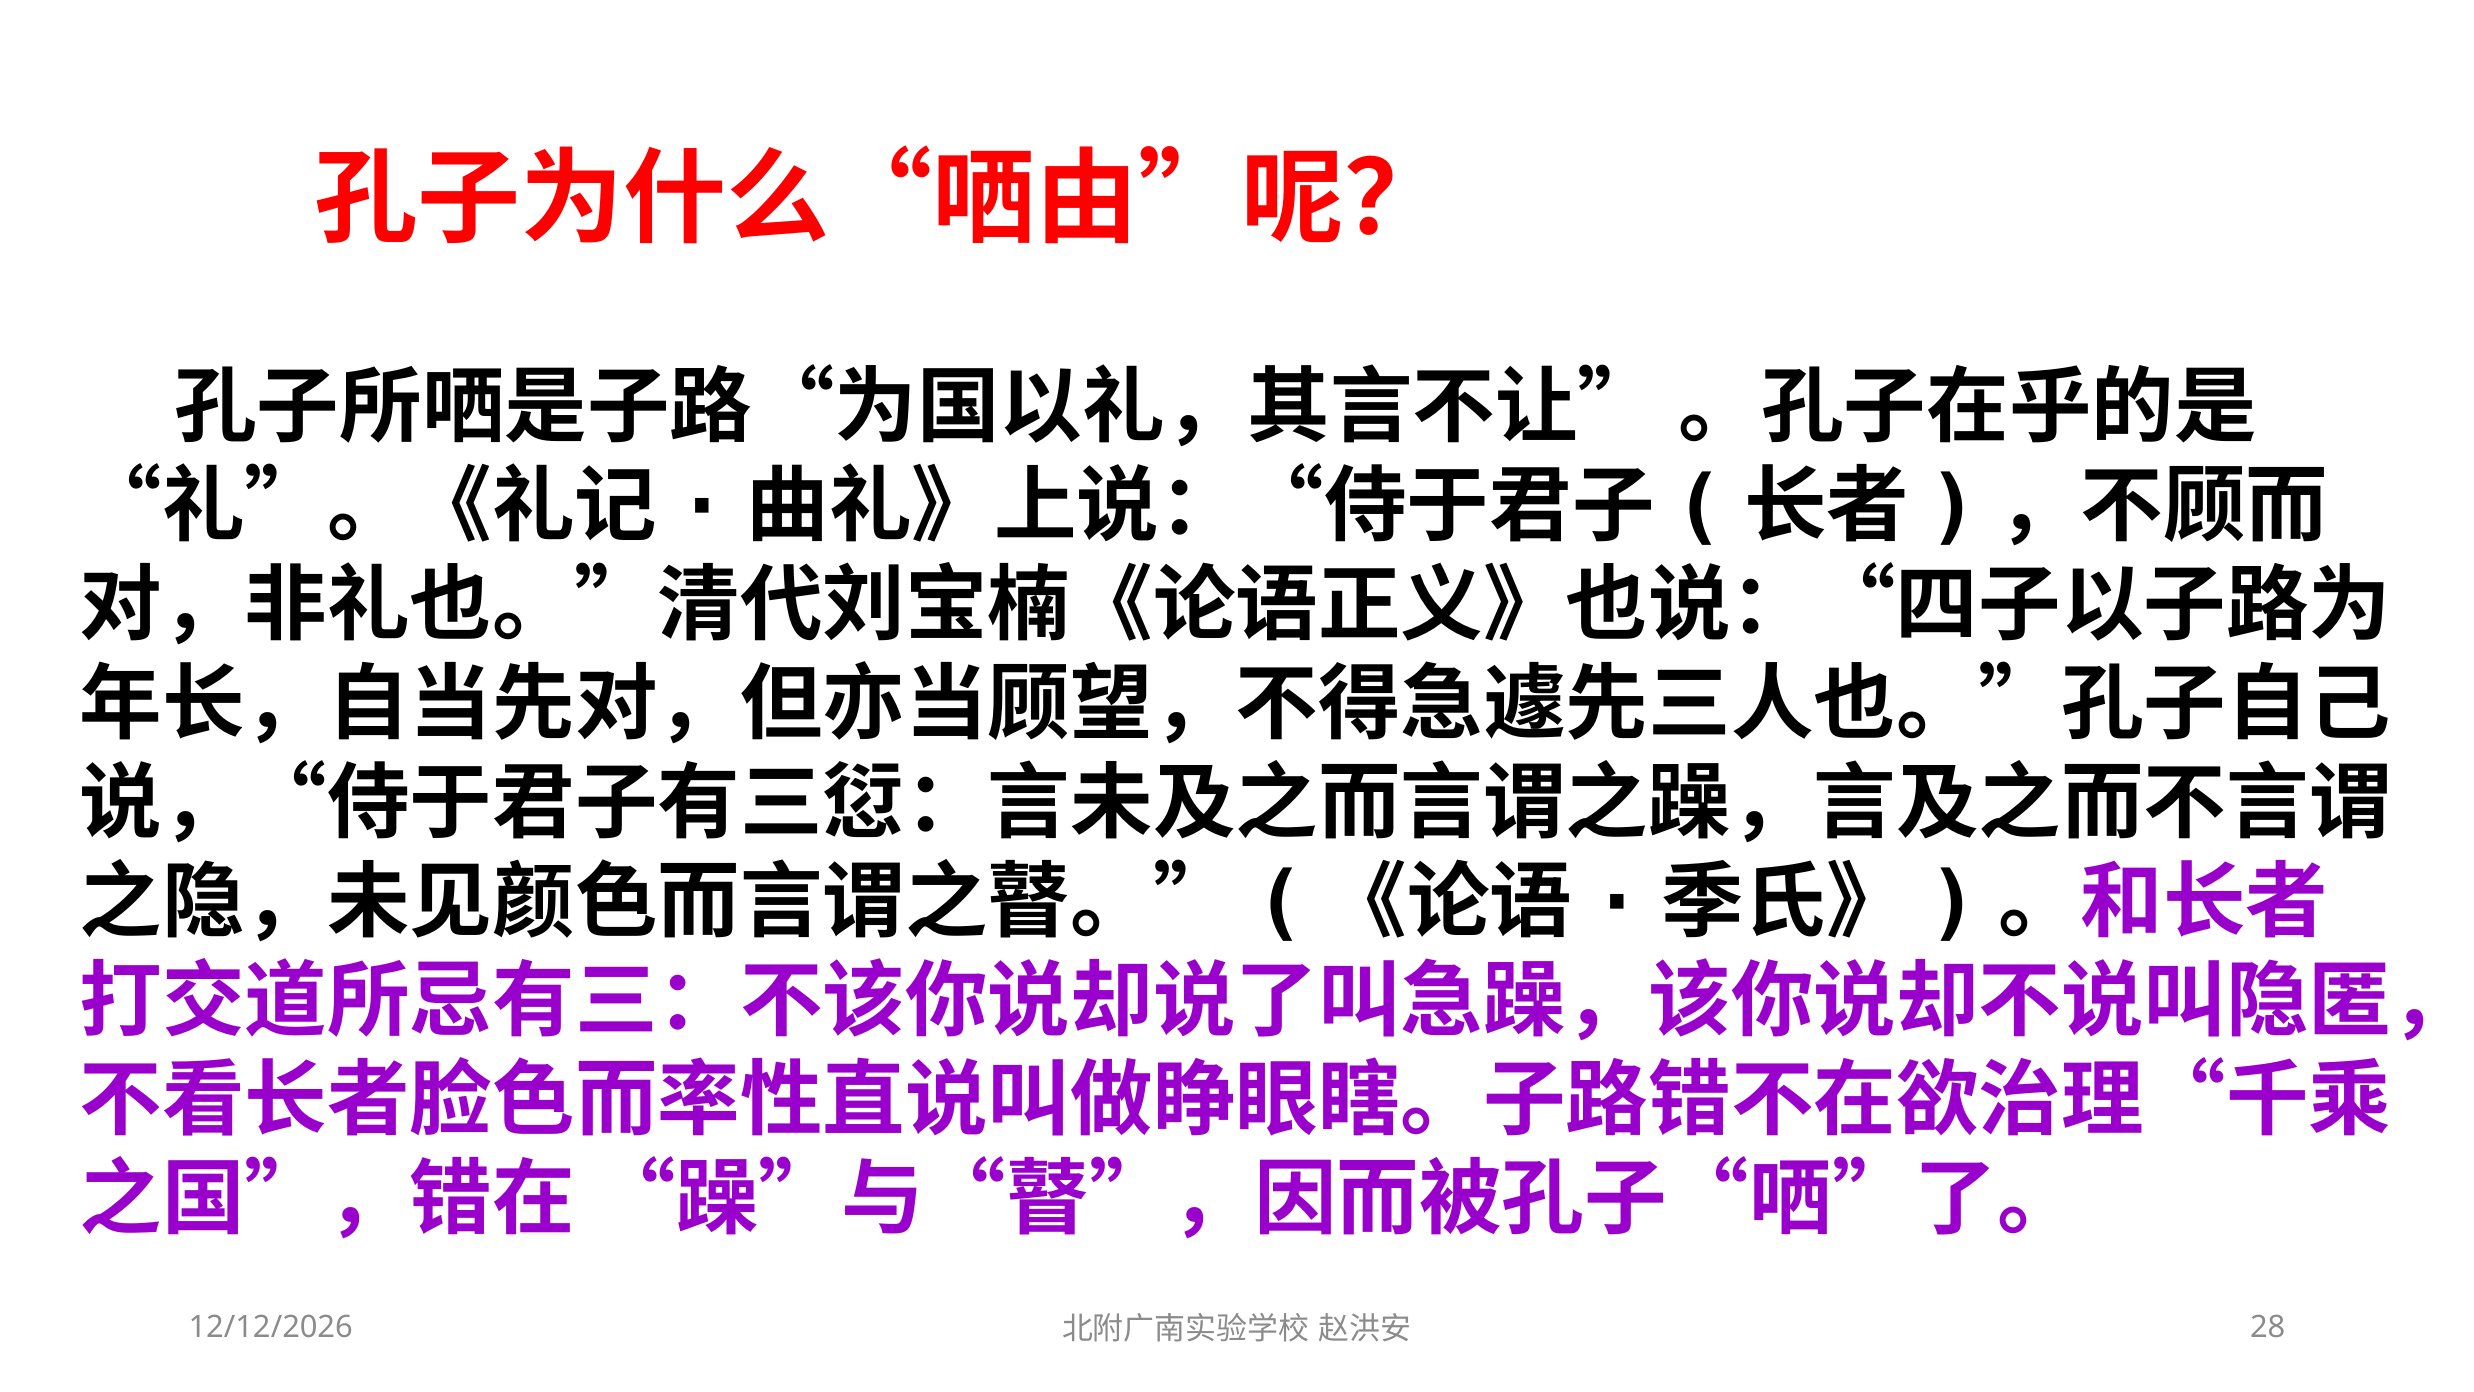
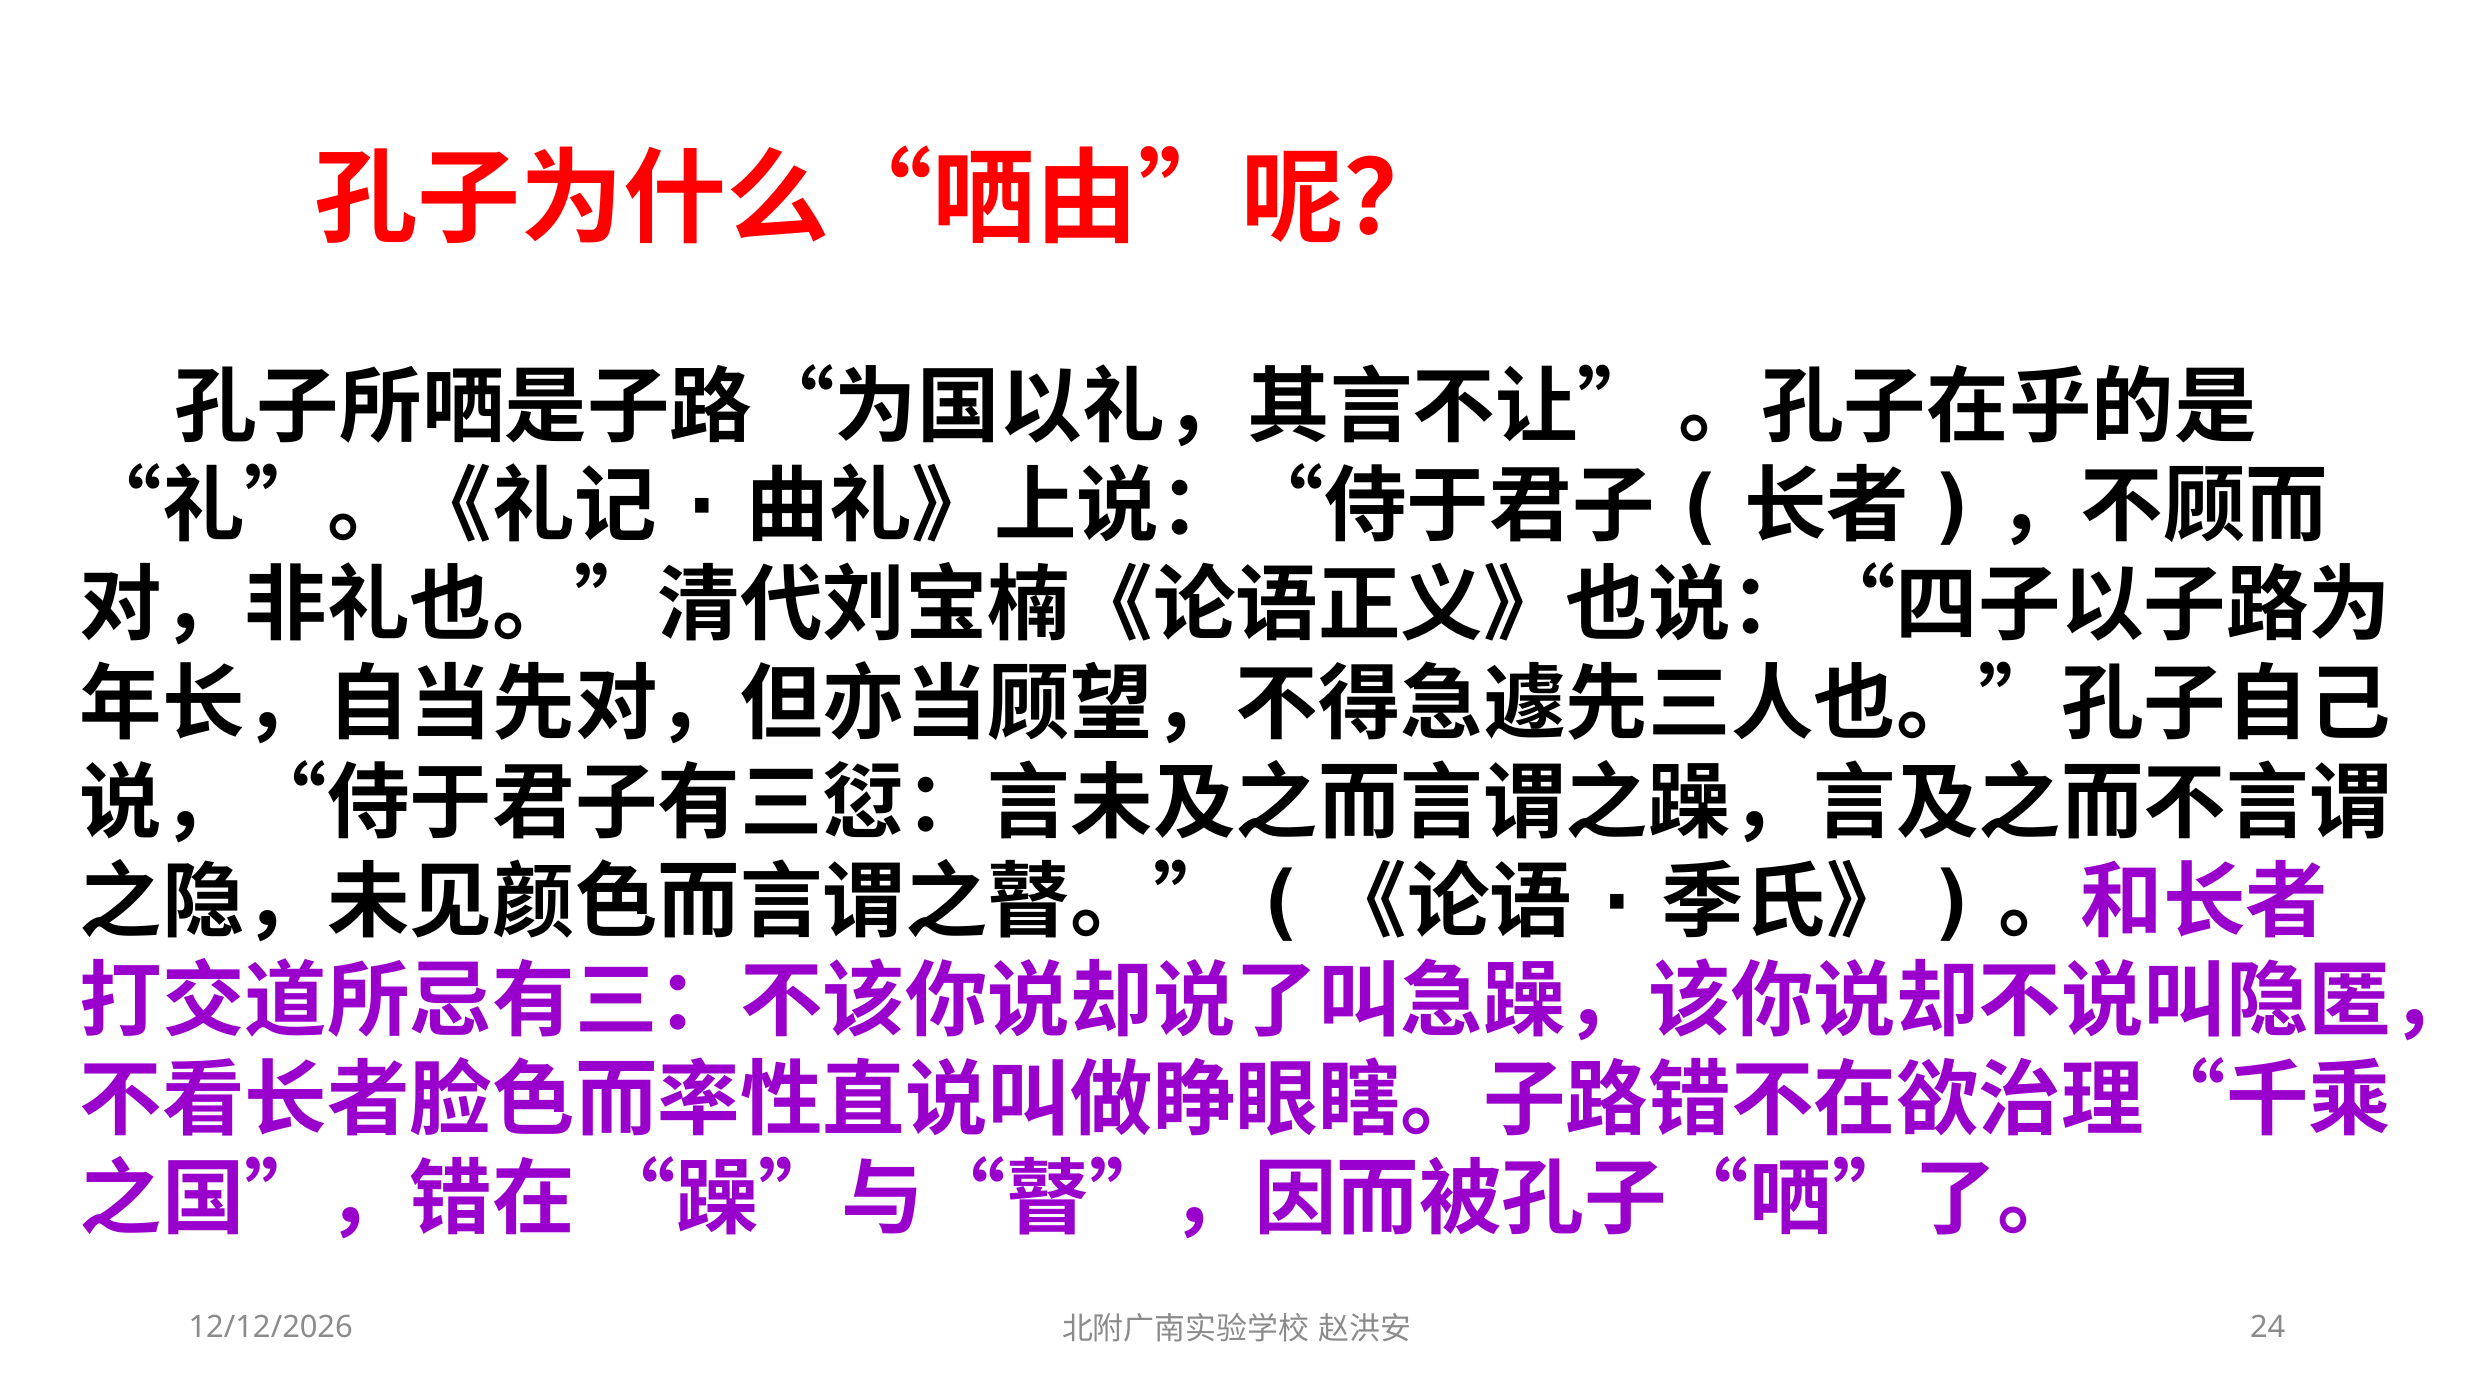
28: 28 -> 24 (2268, 1326)
